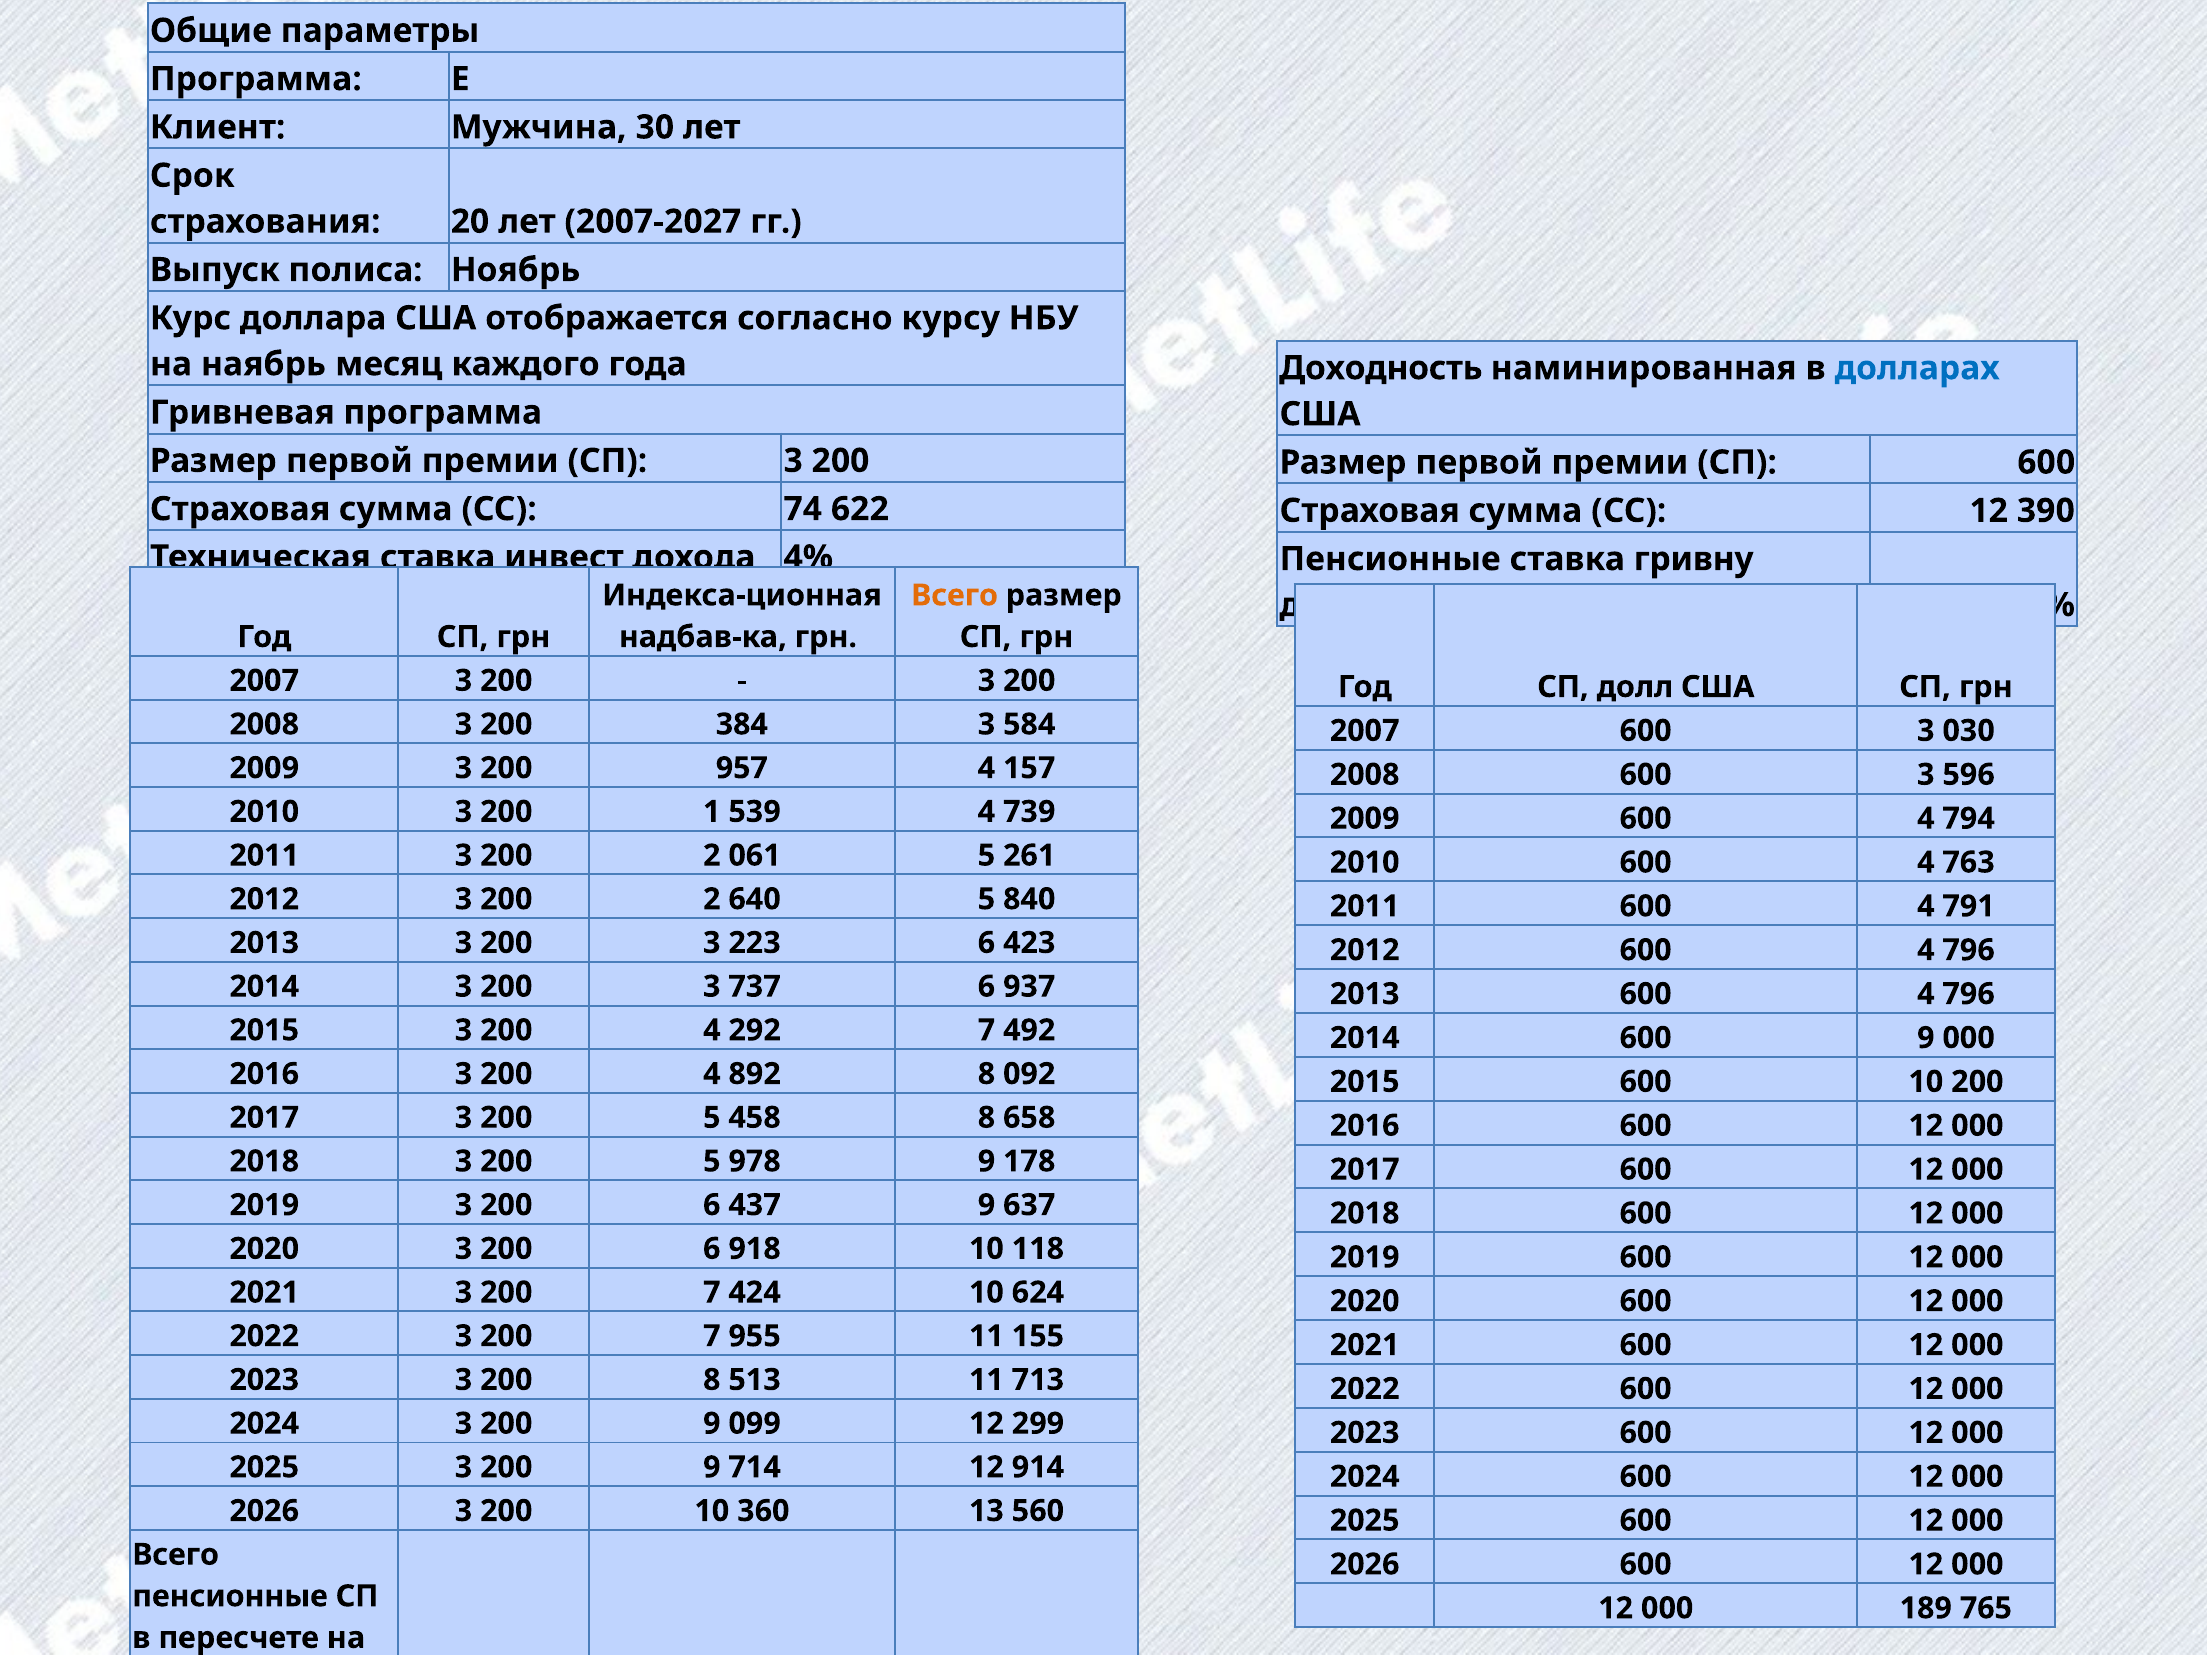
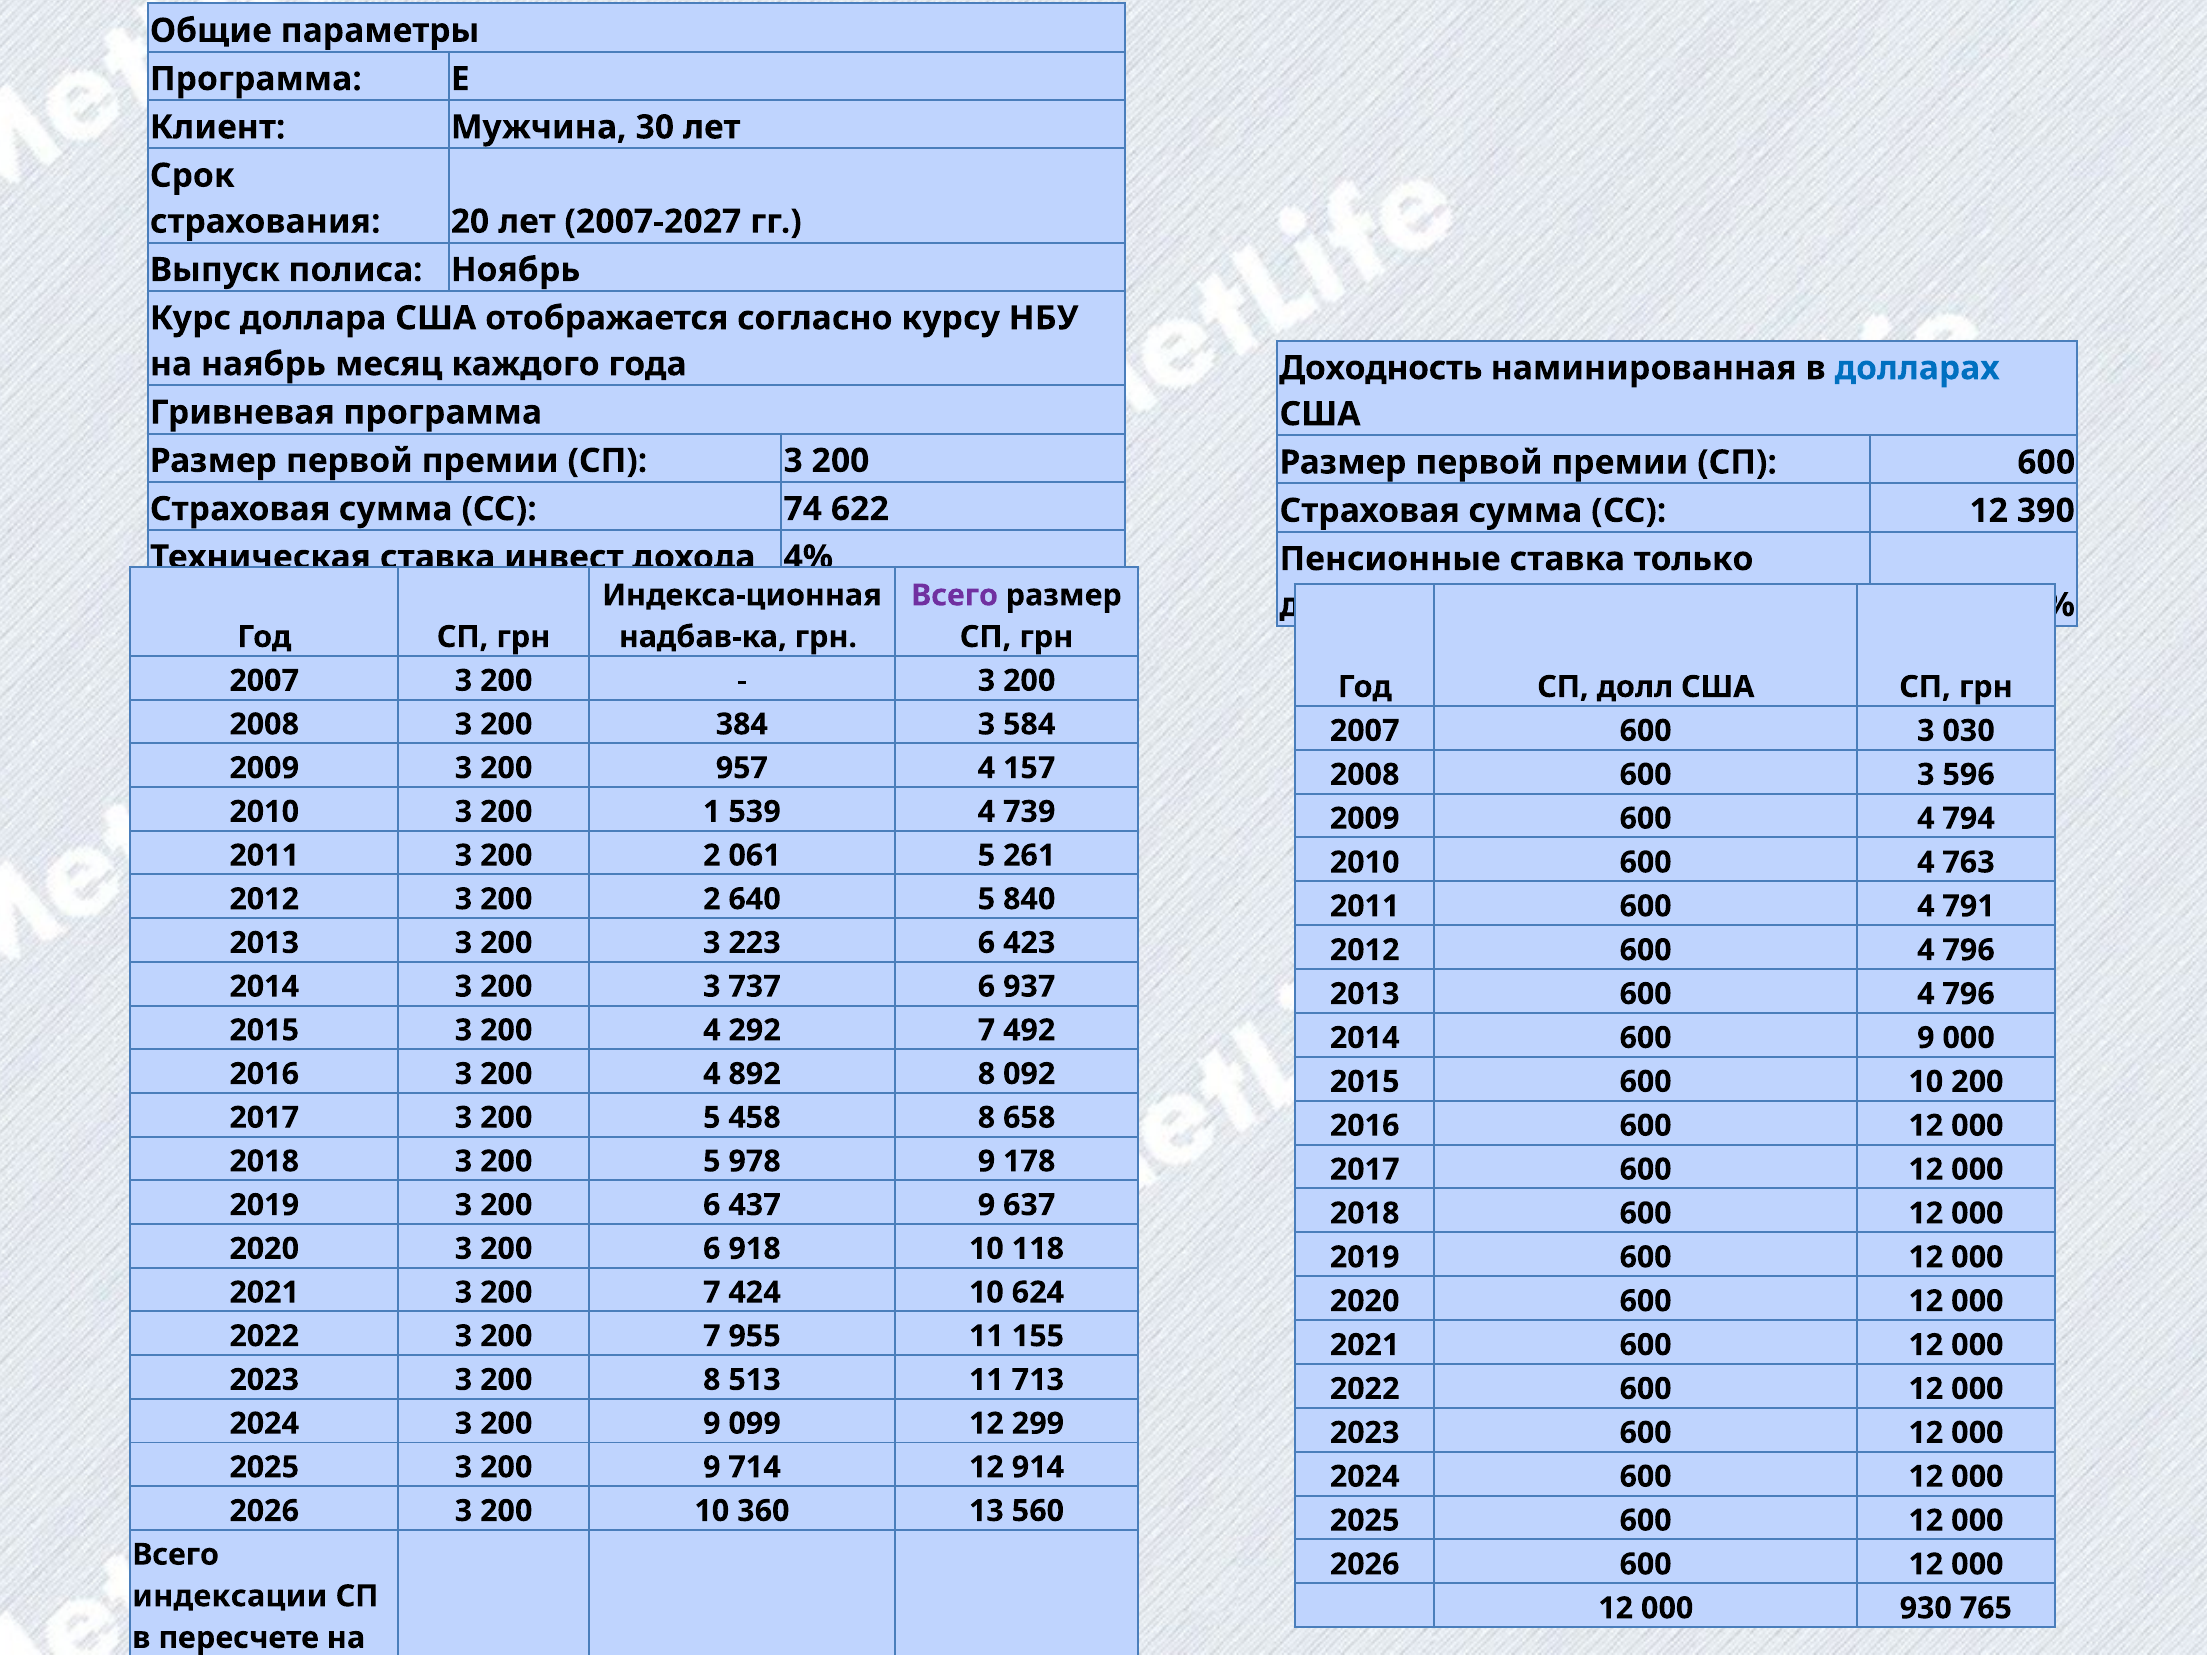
ставка гривну: гривну -> только (1694, 559)
Всего colour: orange -> purple (955, 595)
пенсионные: пенсионные -> индексации (230, 1596)
189: 189 -> 930 (1926, 1608)
